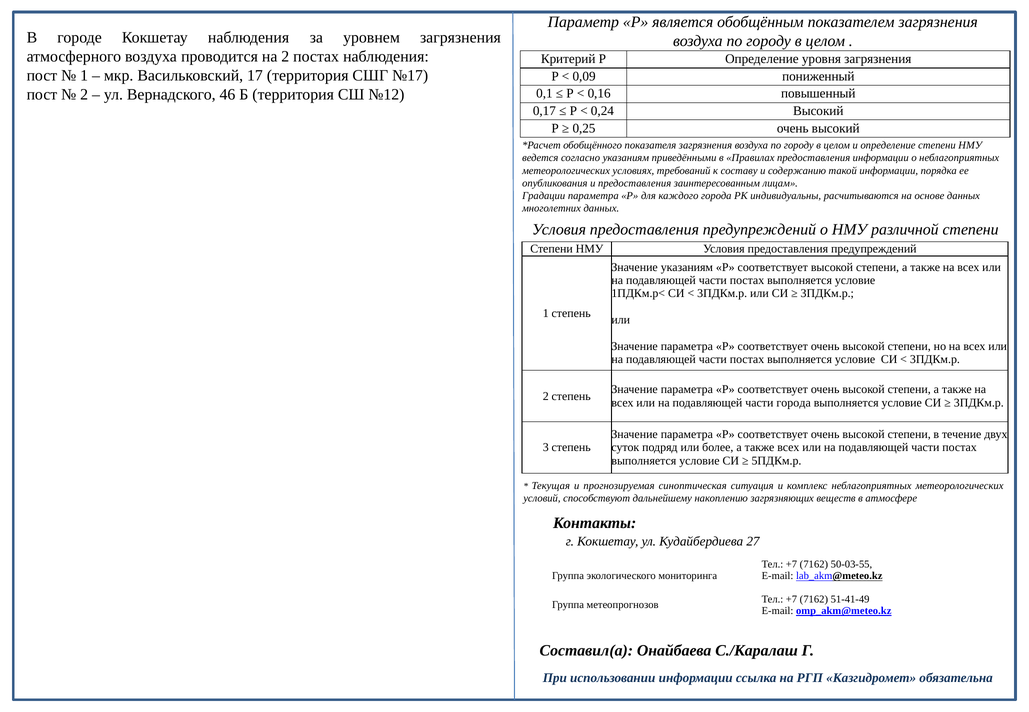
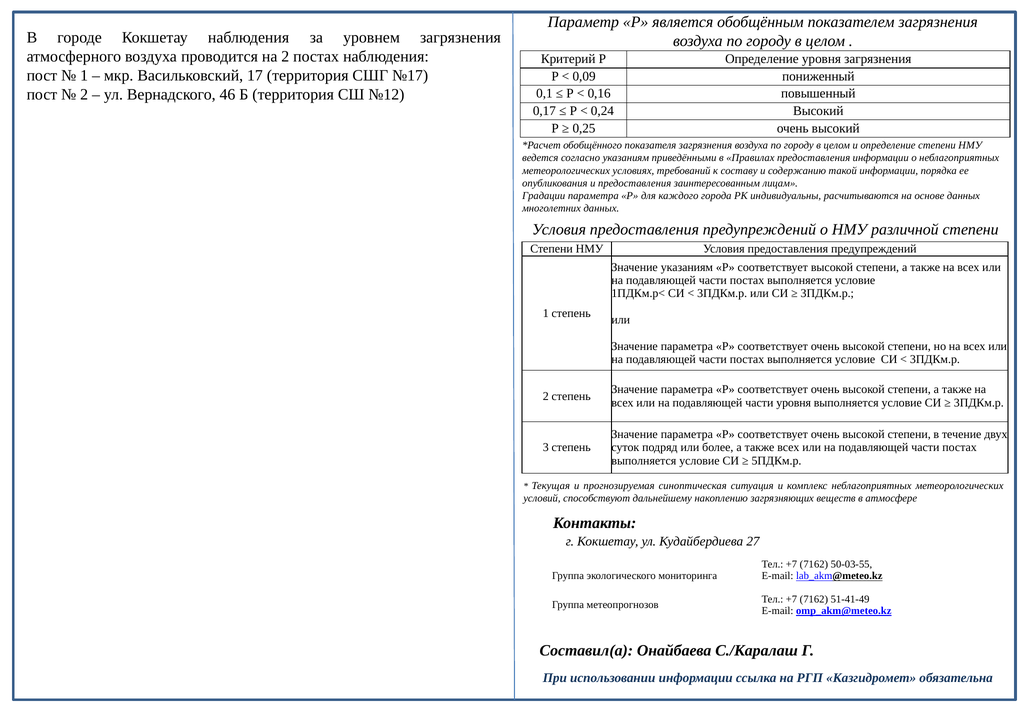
части города: города -> уровня (794, 403)
